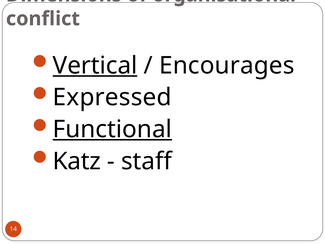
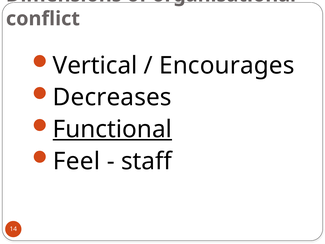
Vertical underline: present -> none (95, 65)
Expressed: Expressed -> Decreases (112, 97)
Katz: Katz -> Feel (77, 161)
